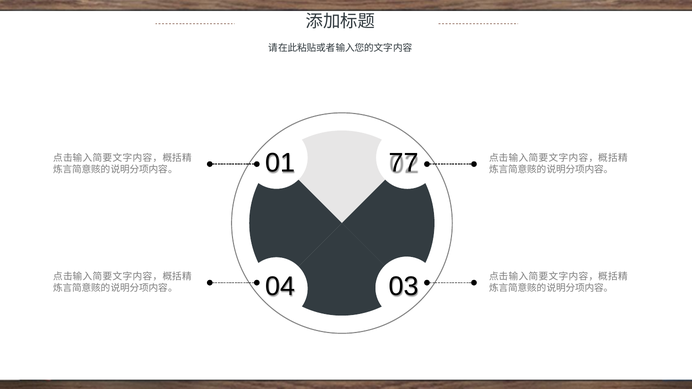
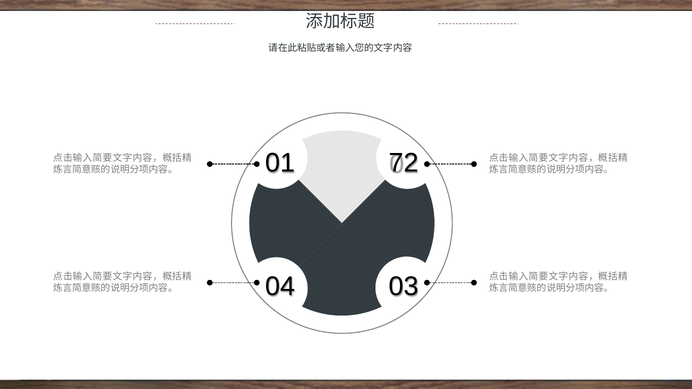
77: 77 -> 72 (404, 163)
